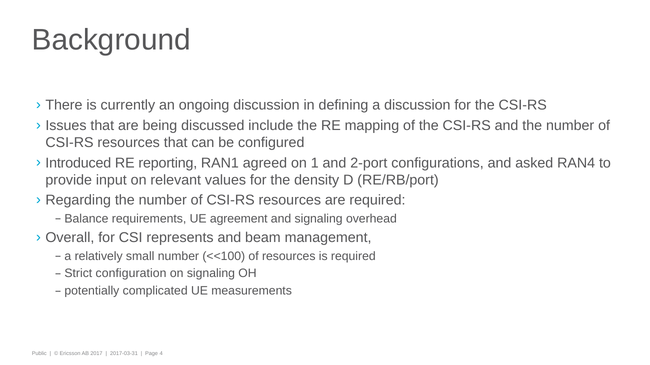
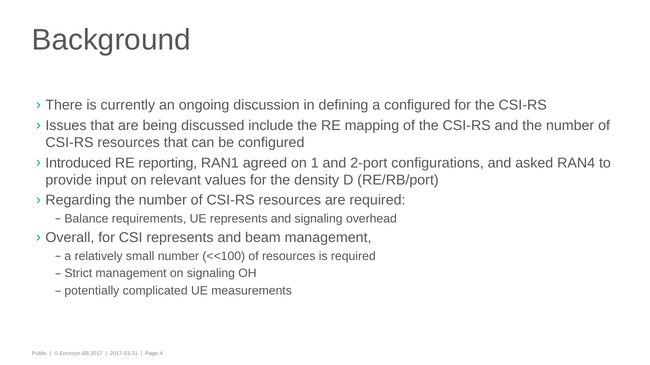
a discussion: discussion -> configured (417, 105)
UE agreement: agreement -> represents (239, 219)
Strict configuration: configuration -> management (131, 274)
